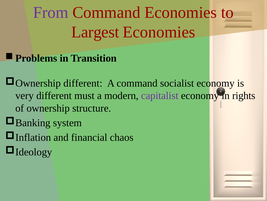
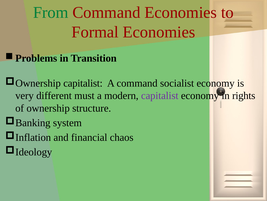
From colour: purple -> green (51, 12)
Largest: Largest -> Formal (95, 32)
different: different -> capitalist (83, 83)
